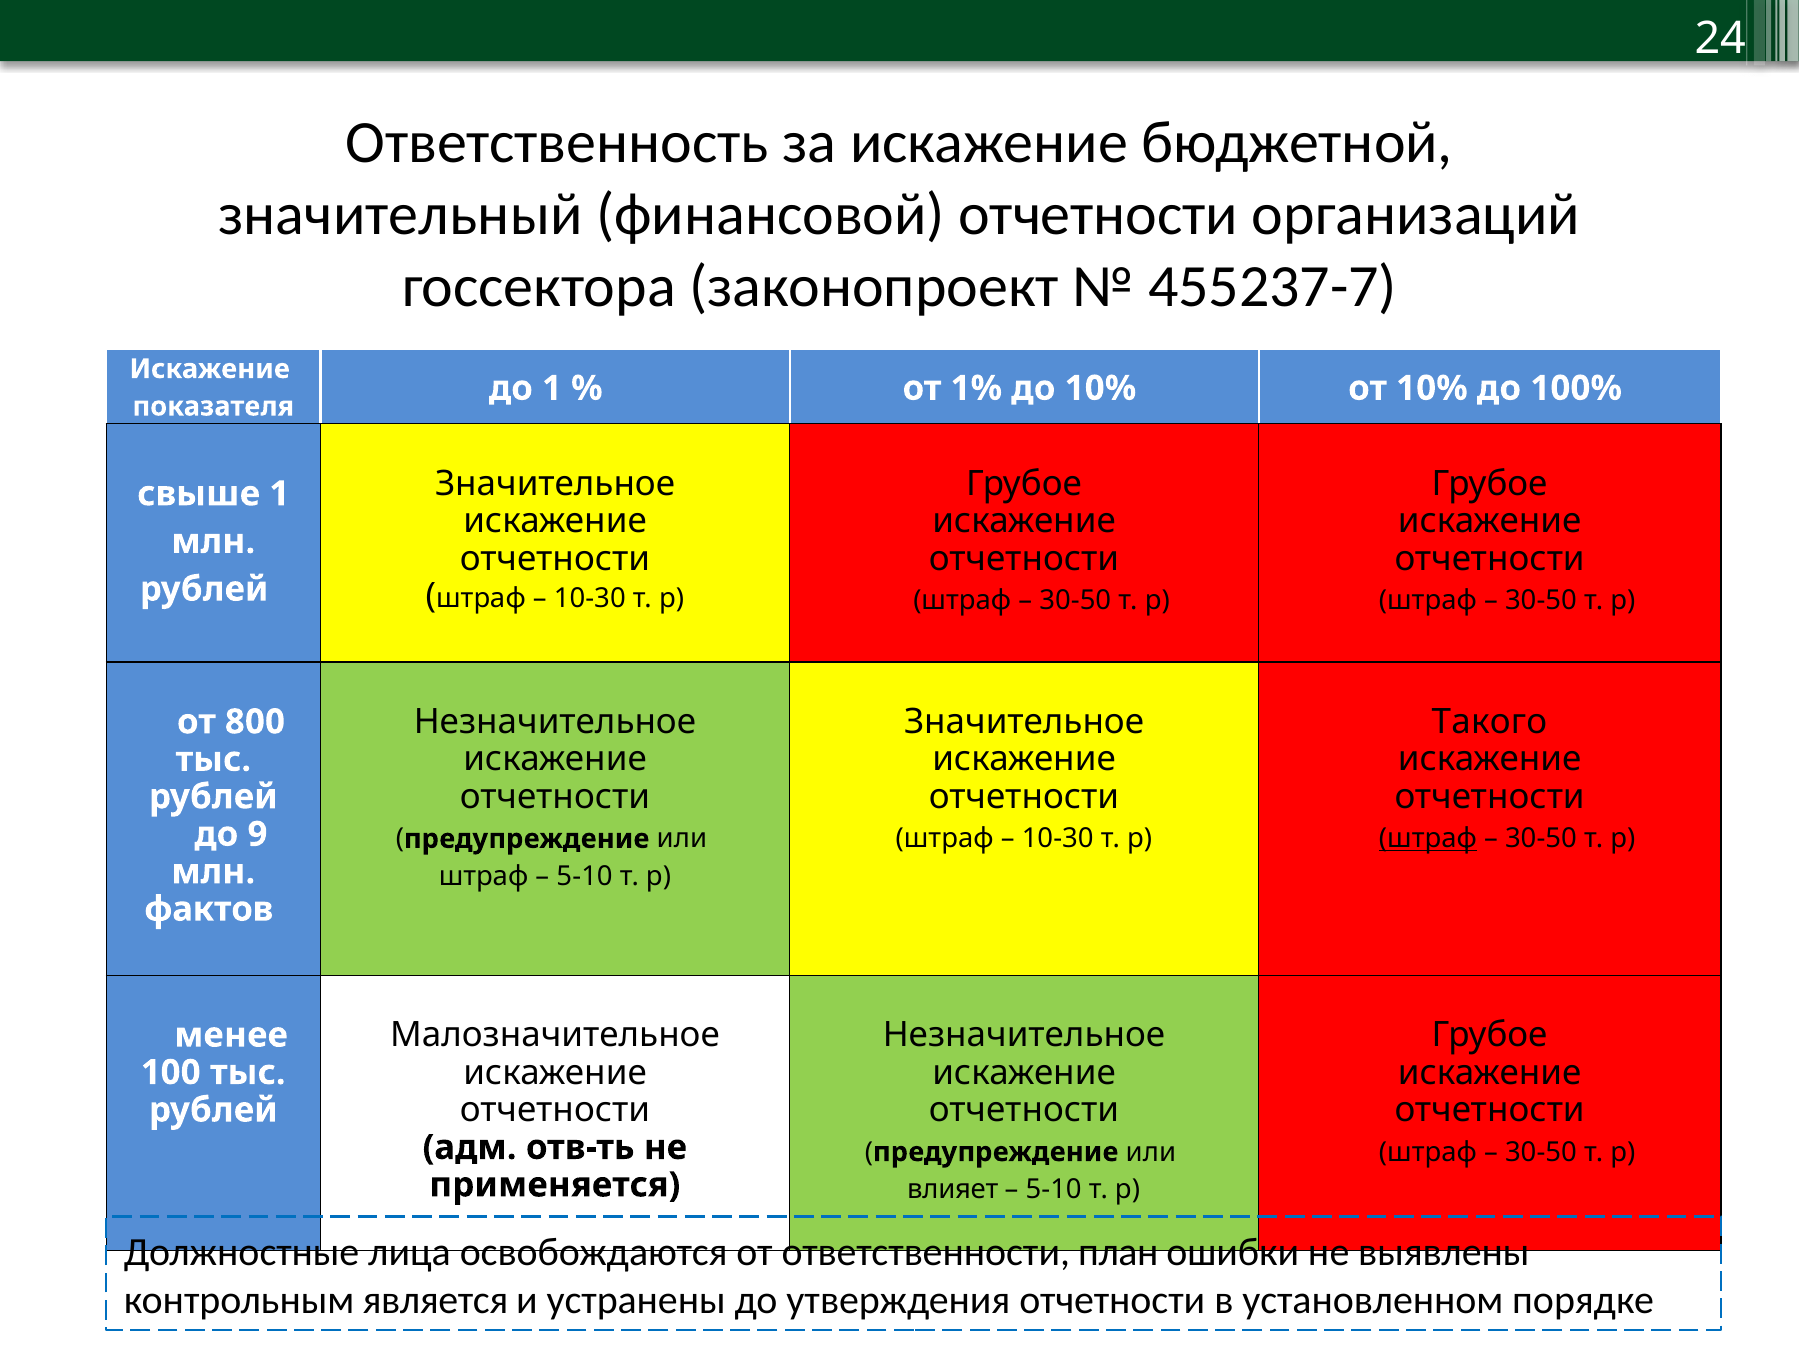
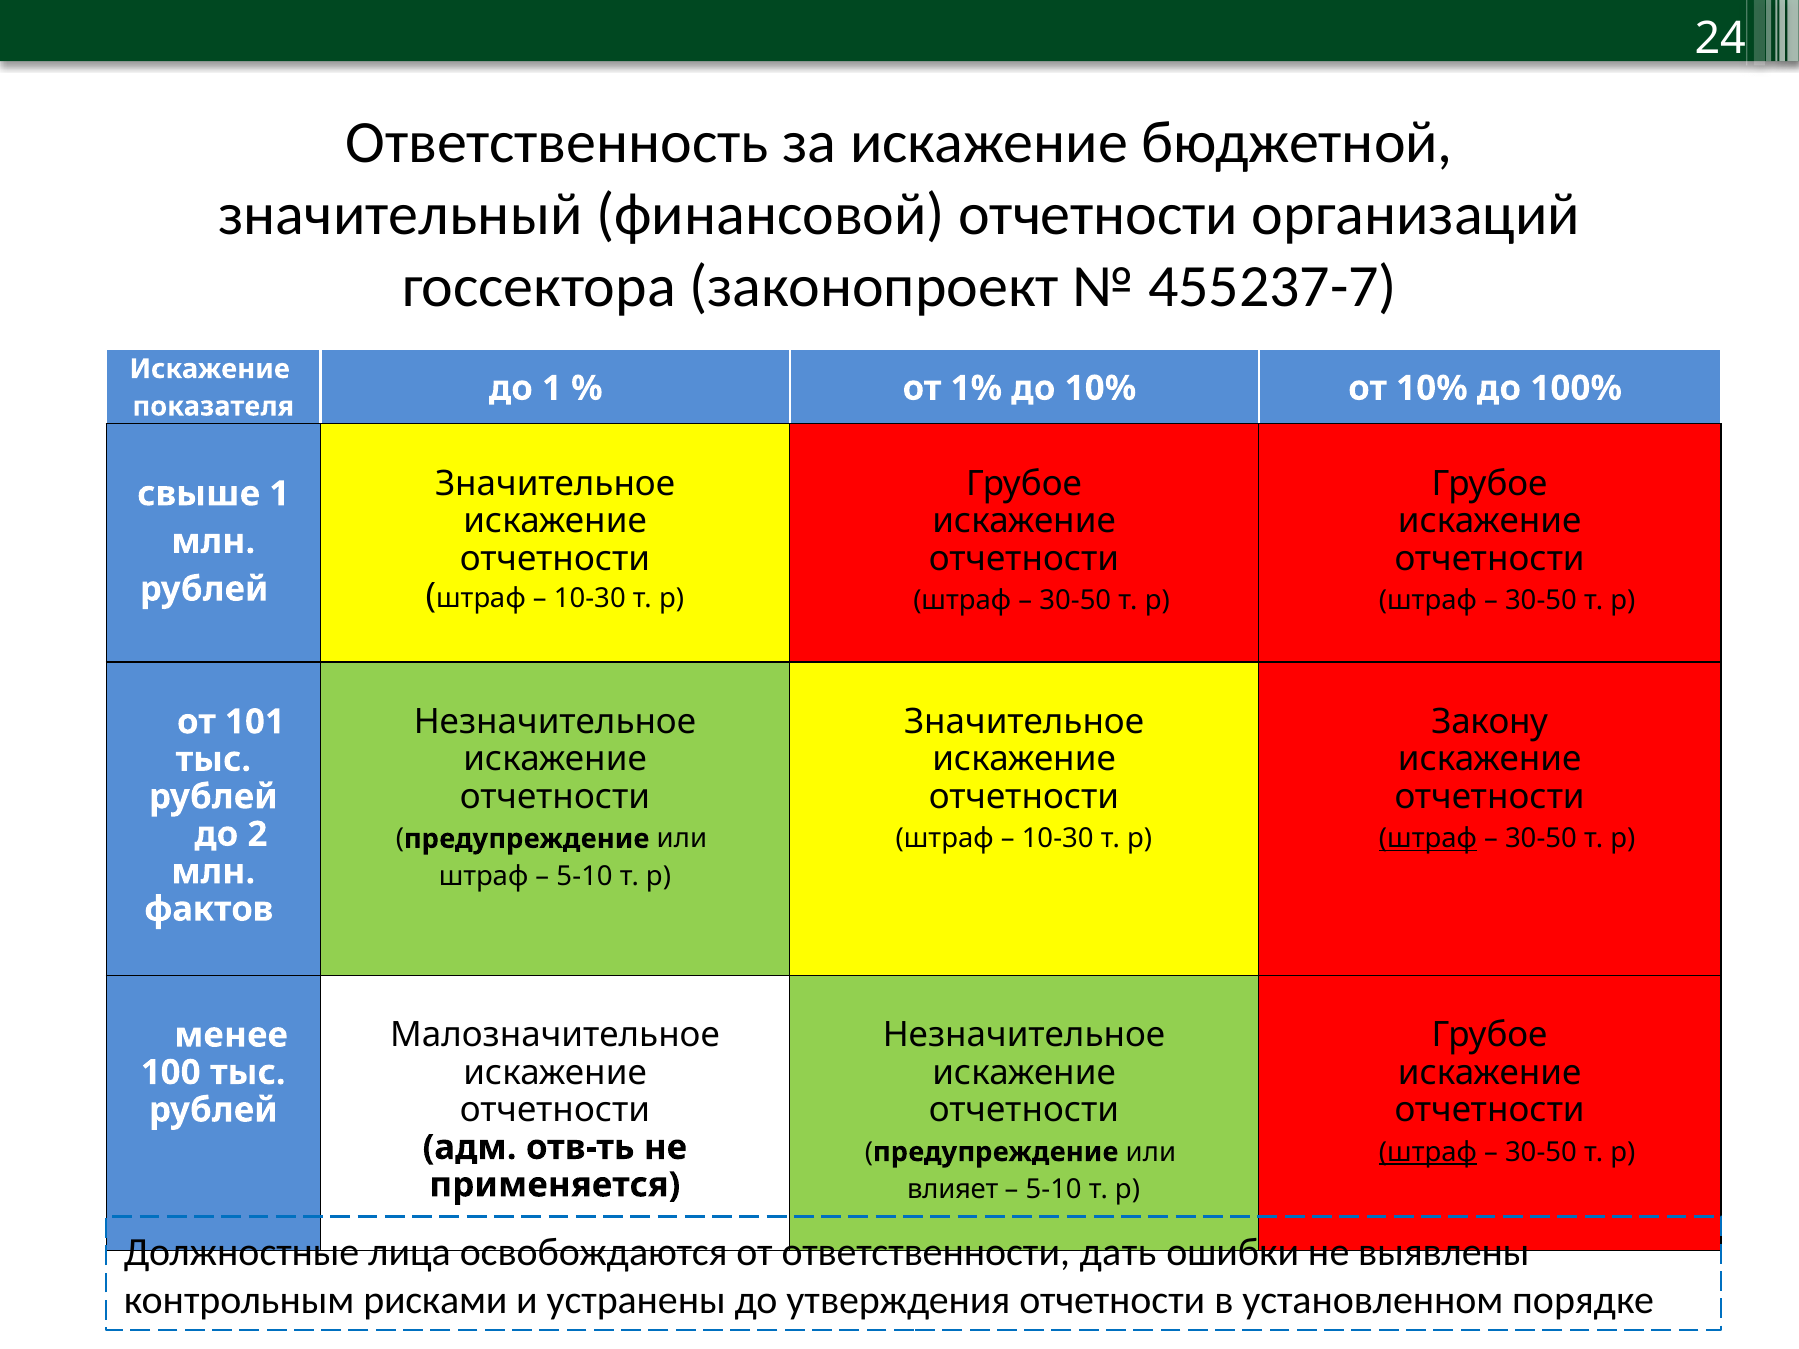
Такого: Такого -> Закону (1490, 722)
800: 800 -> 101 (255, 722)
9: 9 -> 2 (257, 834)
штраф underline: none -> present (1428, 1152)
план: план -> дать (1118, 1252)
является: является -> рисками (435, 1300)
